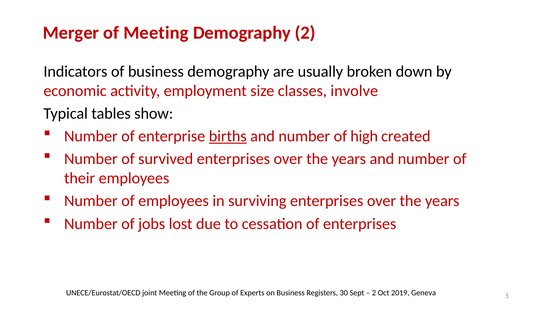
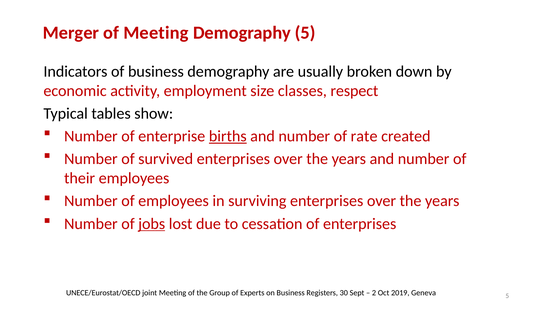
Demography 2: 2 -> 5 (305, 33)
involve: involve -> respect (354, 91)
high: high -> rate (364, 136)
jobs underline: none -> present (152, 224)
